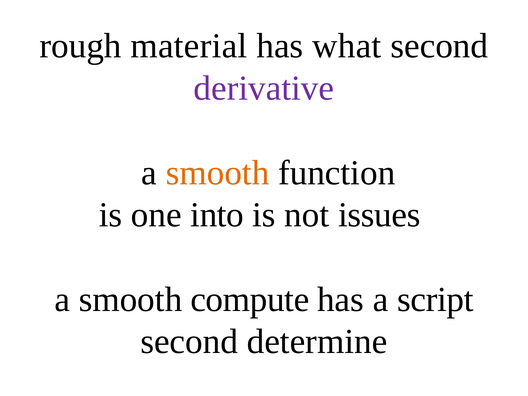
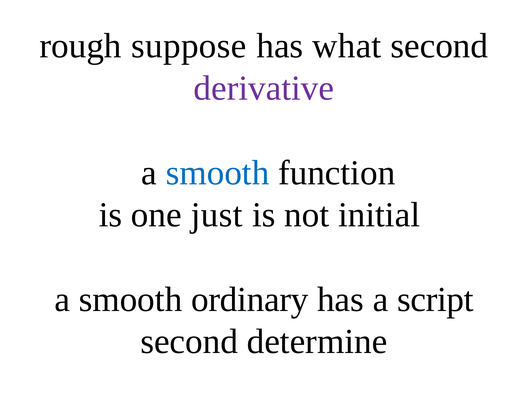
material: material -> suppose (189, 46)
smooth colour: orange -> blue (217, 173)
into: into -> just (217, 215)
issues: issues -> initial (379, 215)
compute: compute -> ordinary (250, 299)
